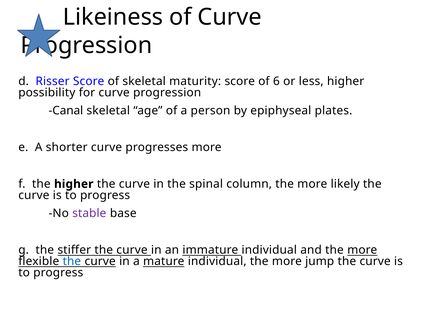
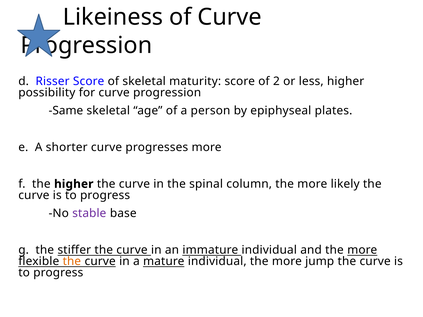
6: 6 -> 2 (276, 81)
Canal: Canal -> Same (66, 111)
the colour: blue -> orange (72, 261)
